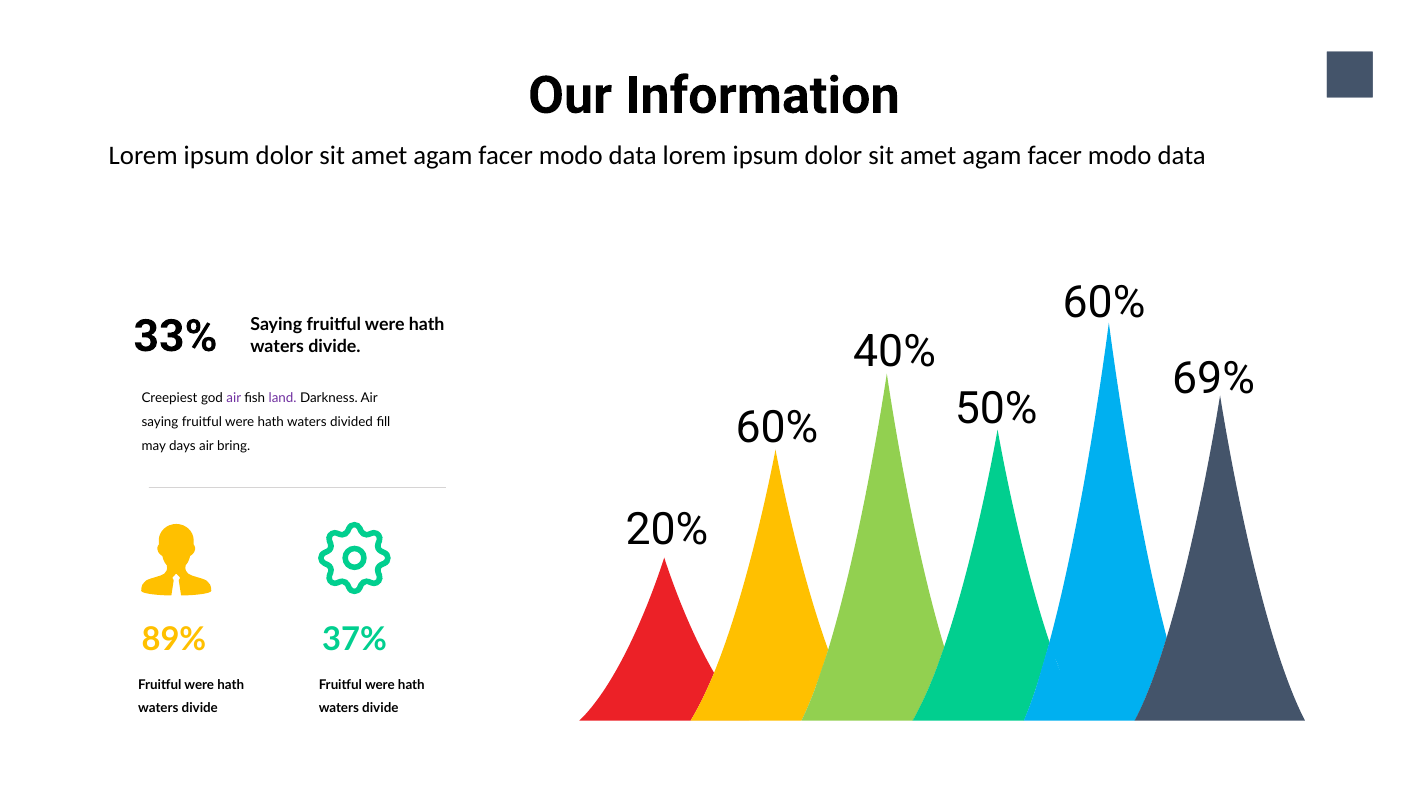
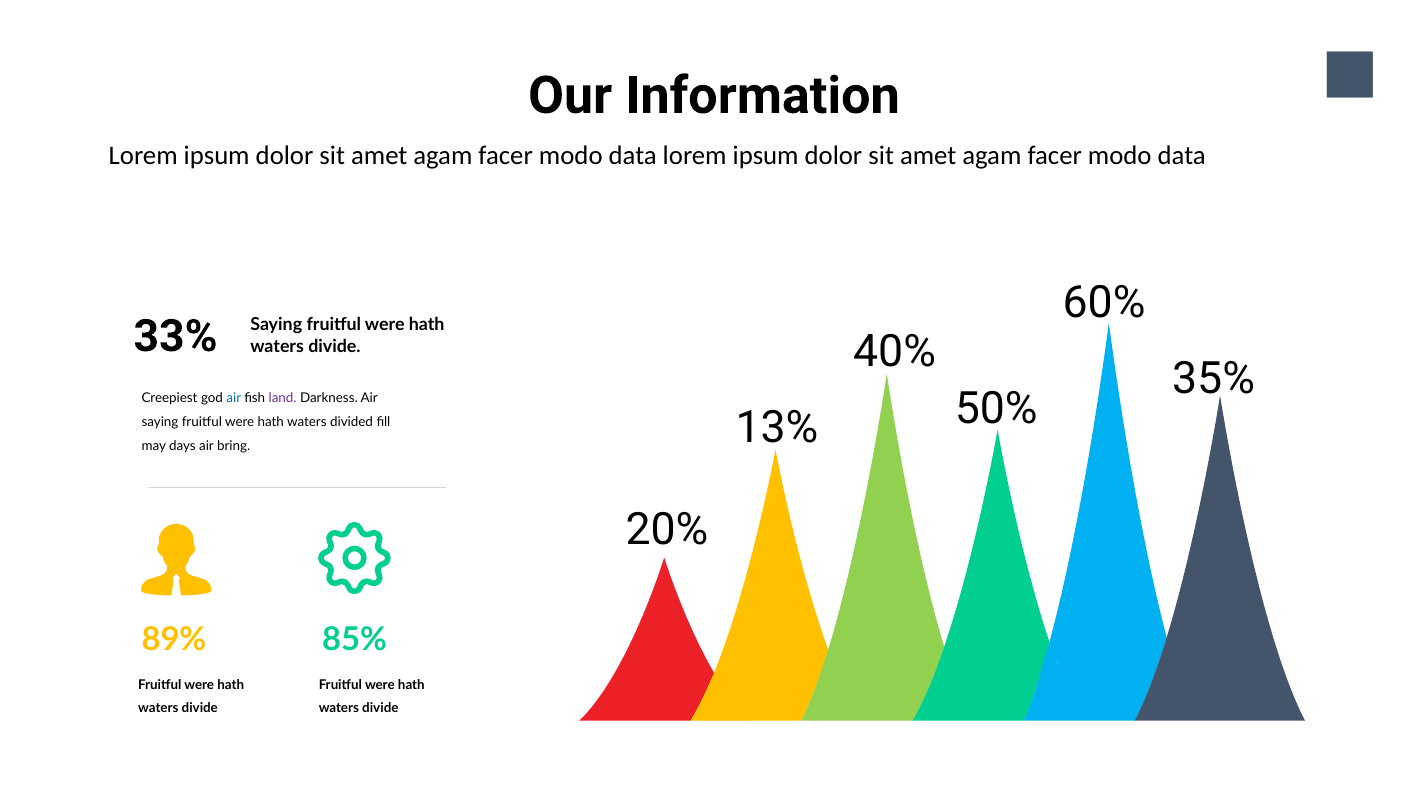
69%: 69% -> 35% (1214, 379)
air colour: purple -> blue (234, 398)
60%: 60% -> 13% (777, 428)
37%: 37% -> 85% (355, 640)
